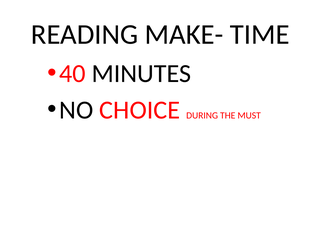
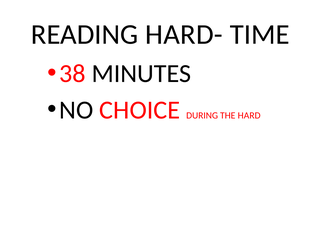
MAKE-: MAKE- -> HARD- (184, 34)
40: 40 -> 38 (72, 74)
MUST: MUST -> HARD (249, 116)
